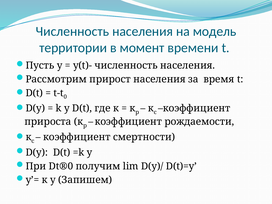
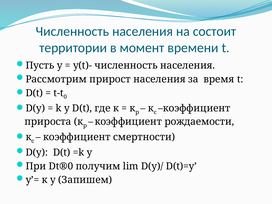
модель: модель -> состоит (215, 31)
